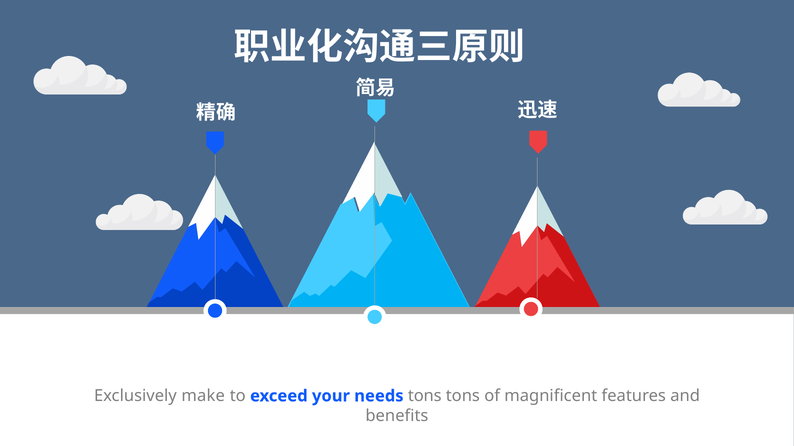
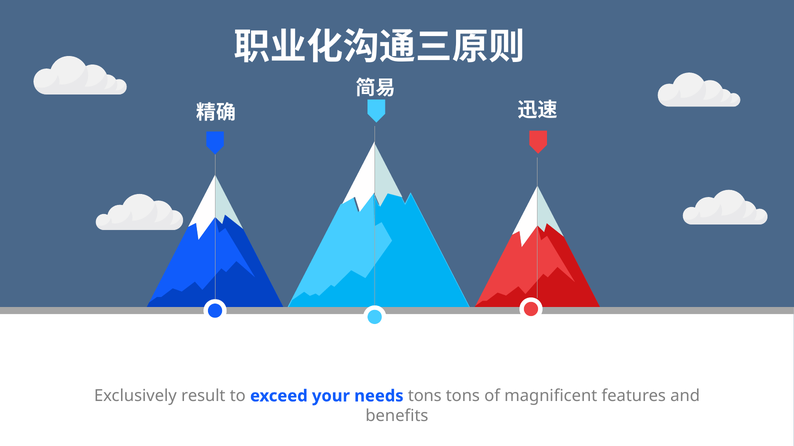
make: make -> result (203, 396)
